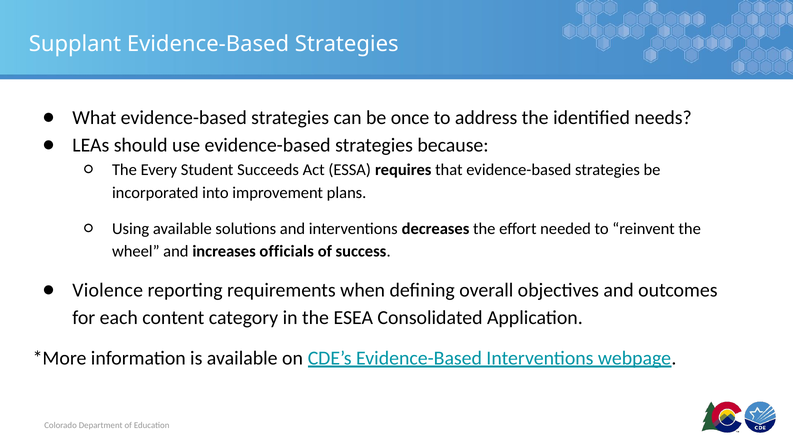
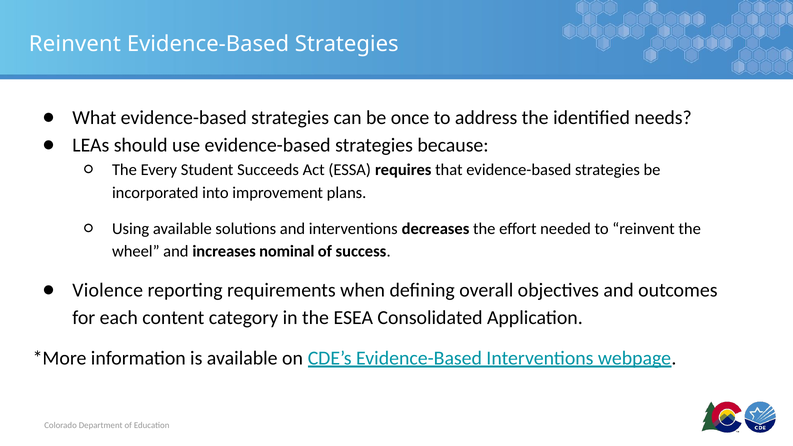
Supplant: Supplant -> Reinvent (75, 44)
officials: officials -> nominal (287, 251)
